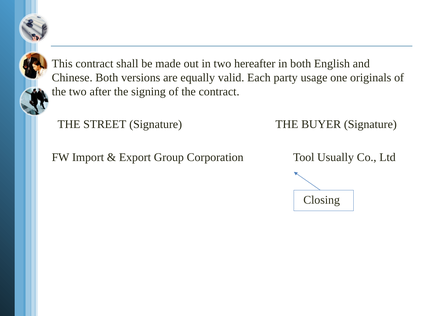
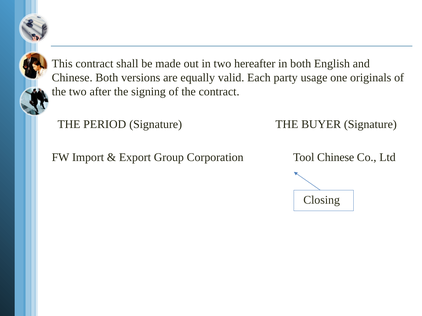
STREET: STREET -> PERIOD (105, 125)
Tool Usually: Usually -> Chinese (336, 157)
